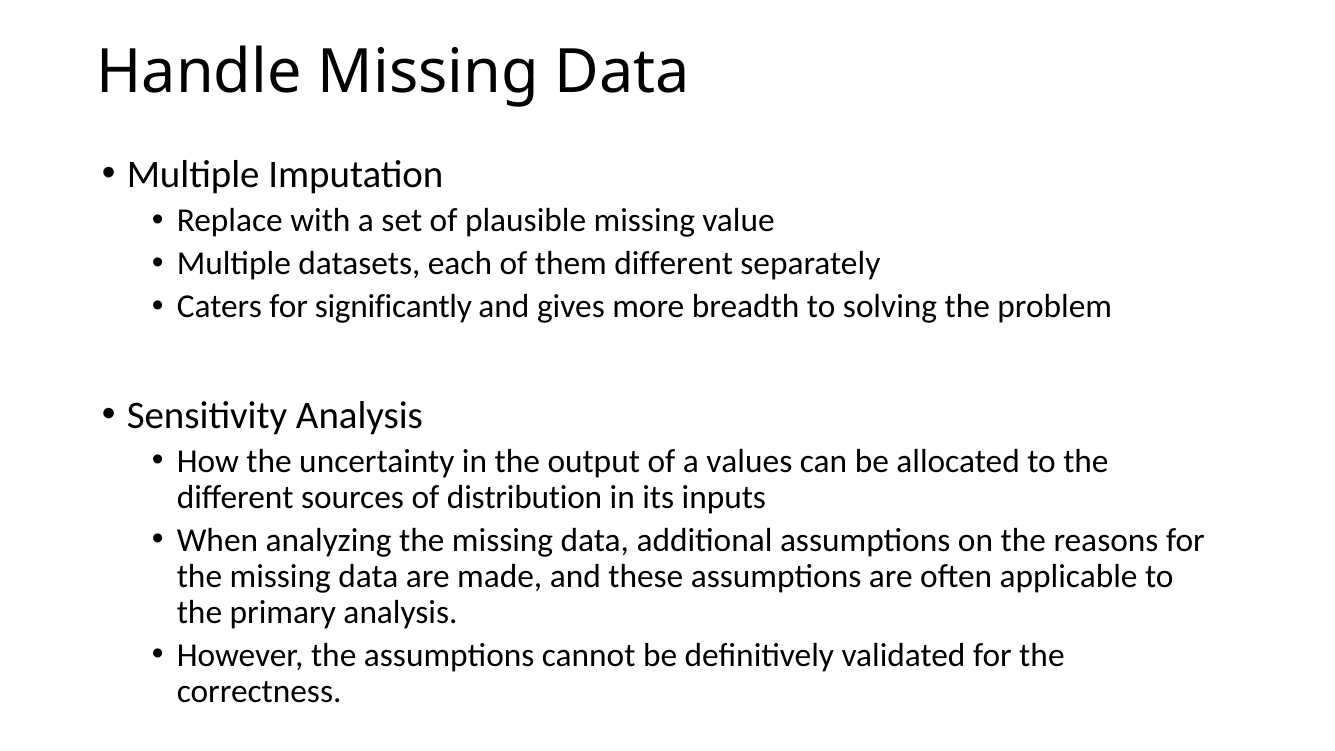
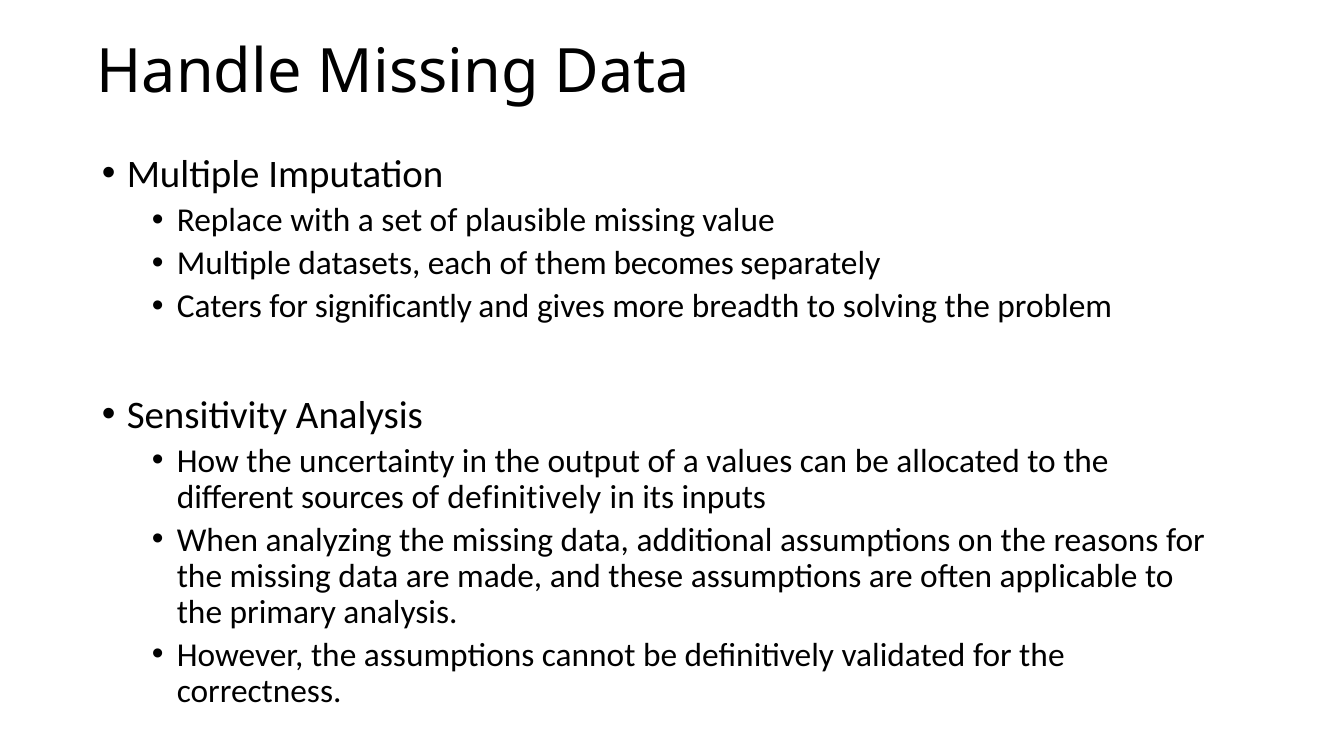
them different: different -> becomes (674, 263)
of distribution: distribution -> definitively (524, 497)
